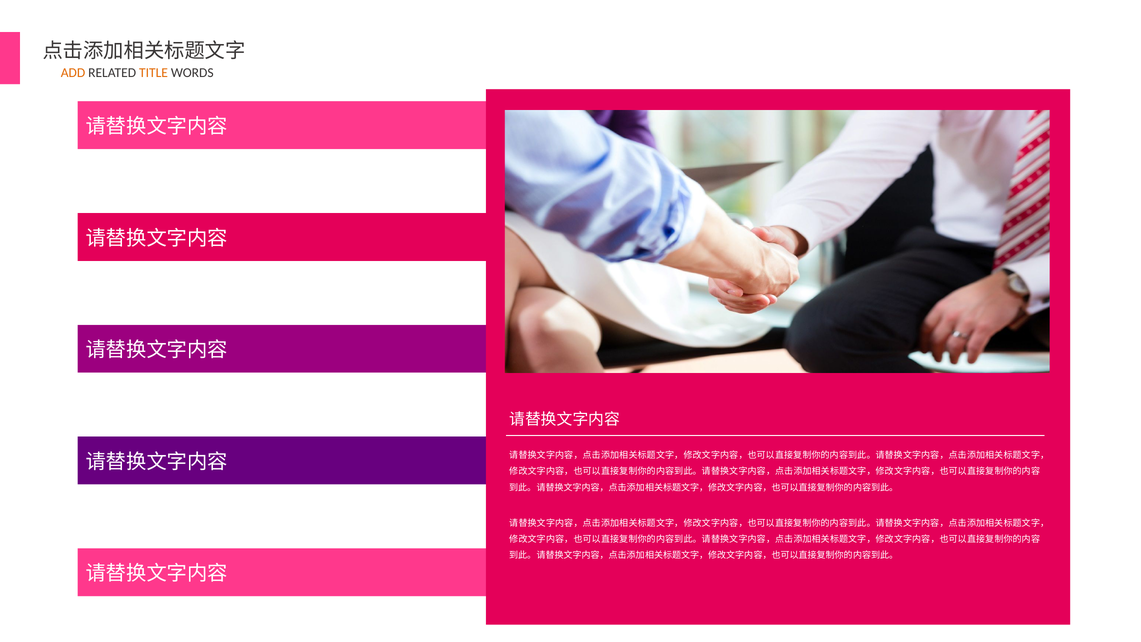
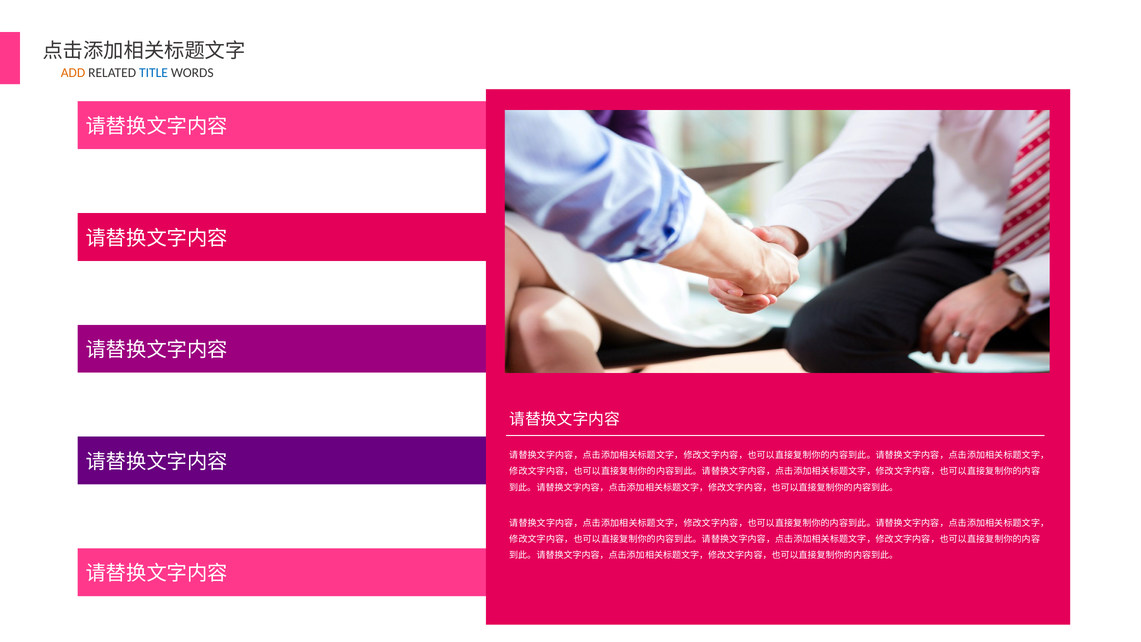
TITLE colour: orange -> blue (154, 73)
